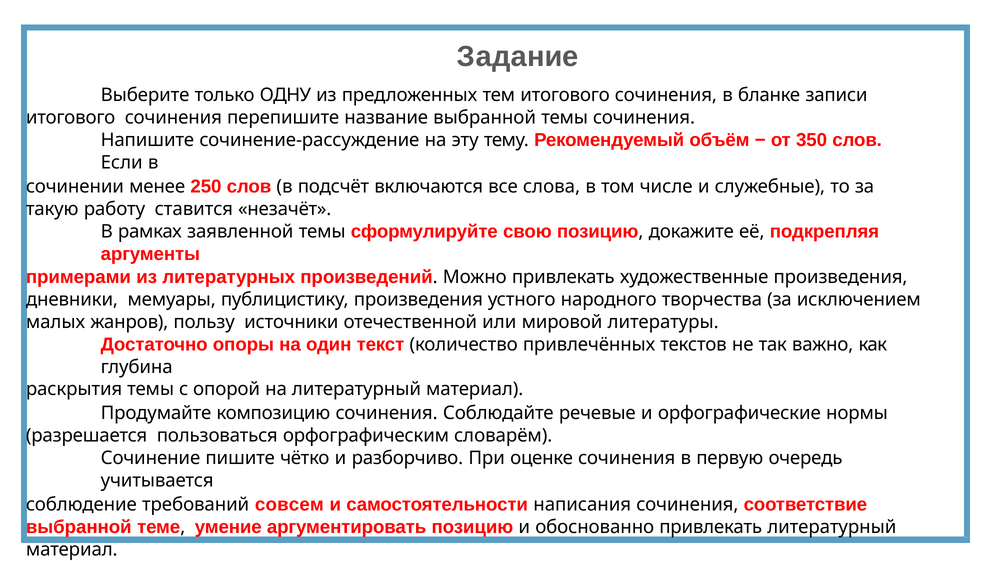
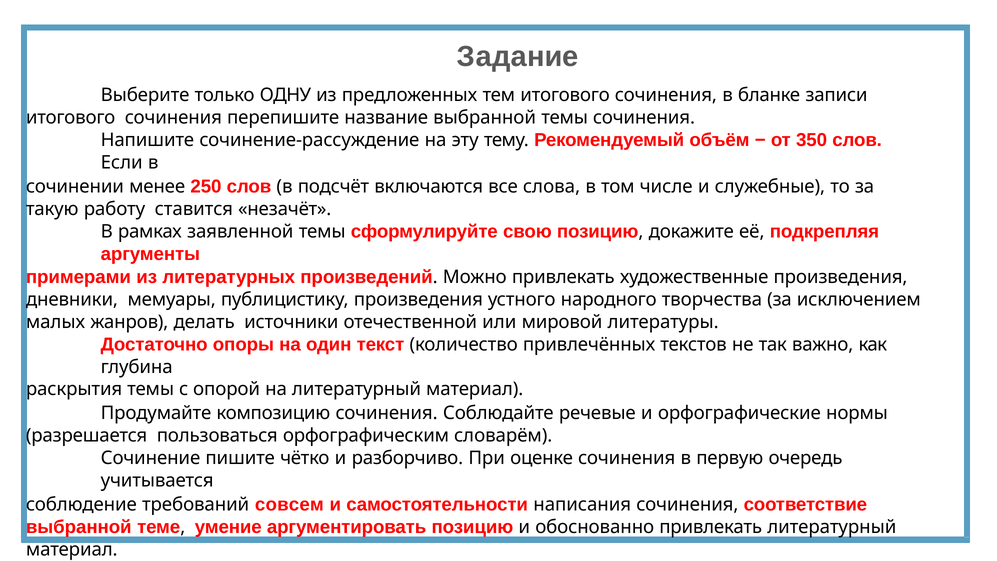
пользу: пользу -> делать (204, 322)
